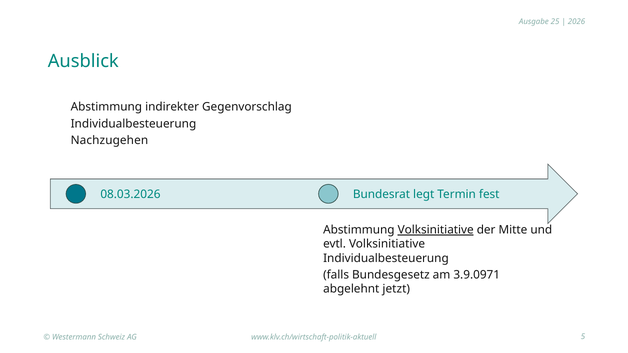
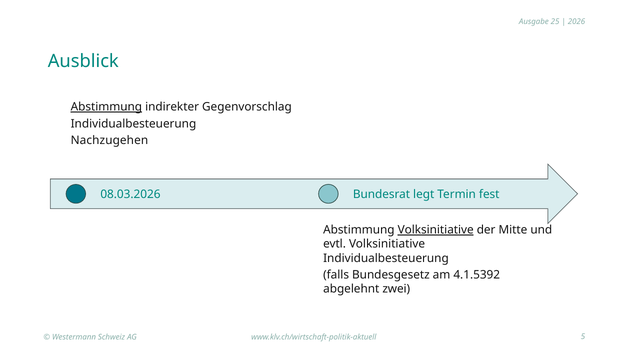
Abstimmung underline: none -> present (106, 107)
3.9.0971: 3.9.0971 -> 4.1.5392 (477, 275)
jetzt: jetzt -> zwei (396, 289)
